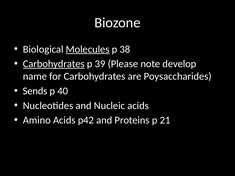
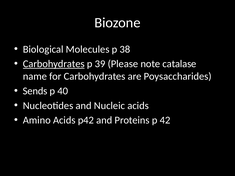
Molecules underline: present -> none (88, 49)
develop: develop -> catalase (179, 64)
21: 21 -> 42 (165, 120)
